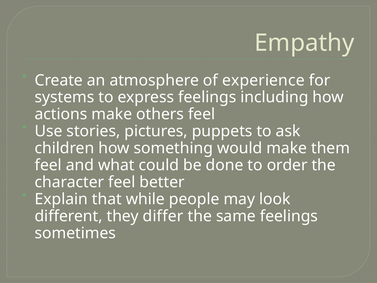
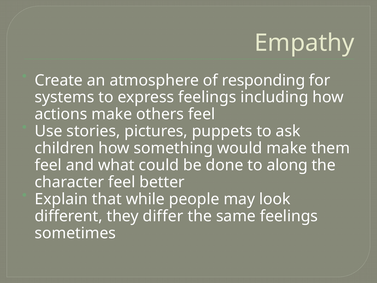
experience: experience -> responding (264, 80)
order: order -> along (287, 165)
